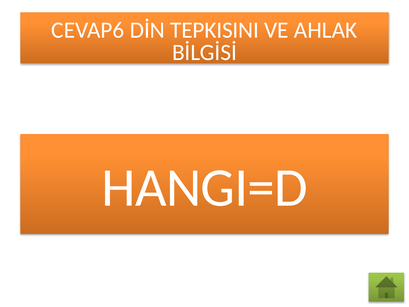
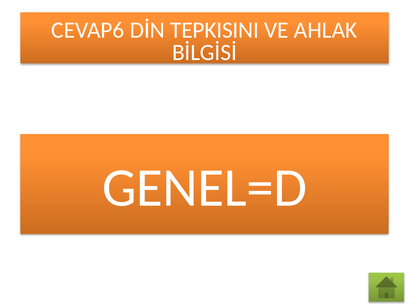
HANGI=D: HANGI=D -> GENEL=D (205, 188)
